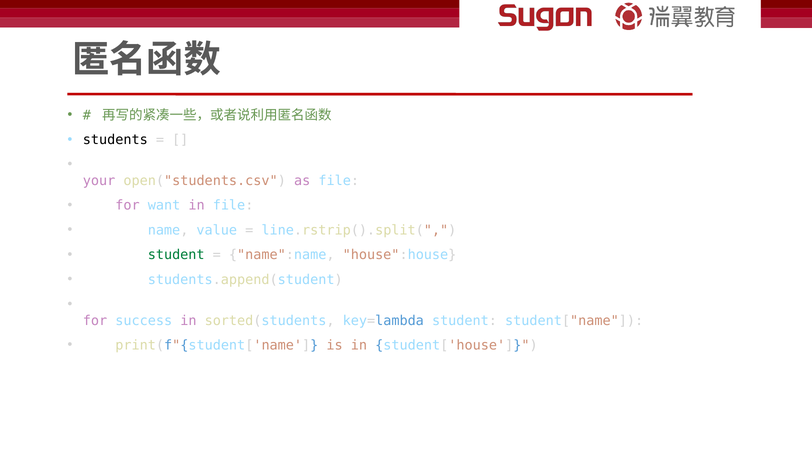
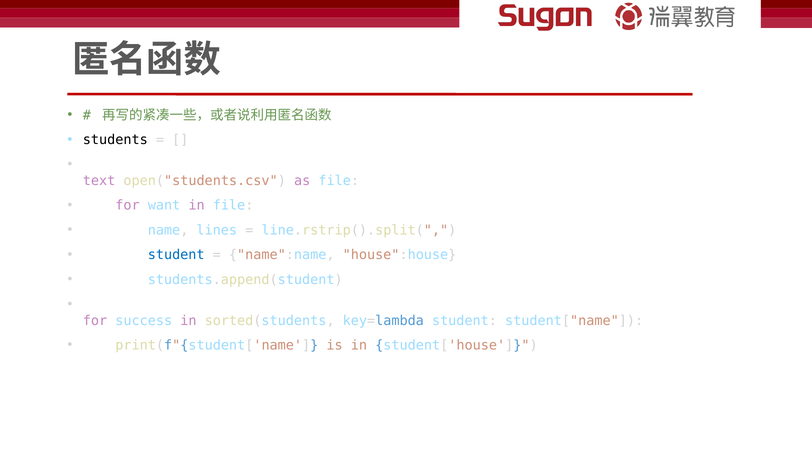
your: your -> text (99, 181)
value: value -> lines (217, 230)
student colour: green -> blue (176, 255)
